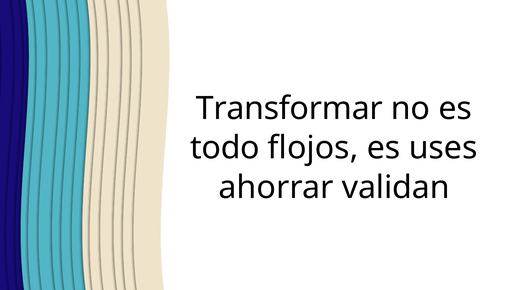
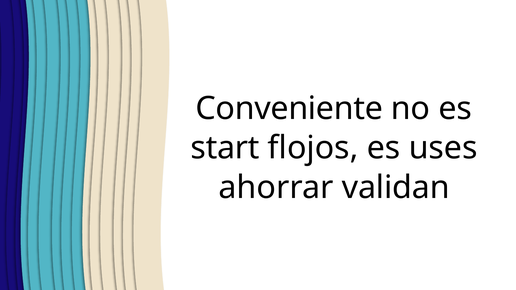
Transformar: Transformar -> Conveniente (289, 108)
todo: todo -> start (225, 148)
